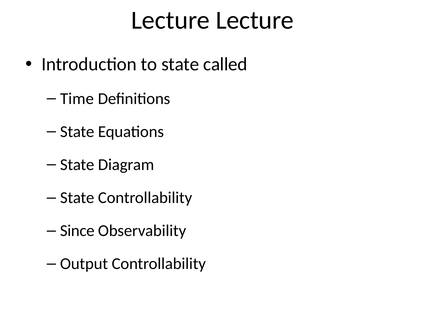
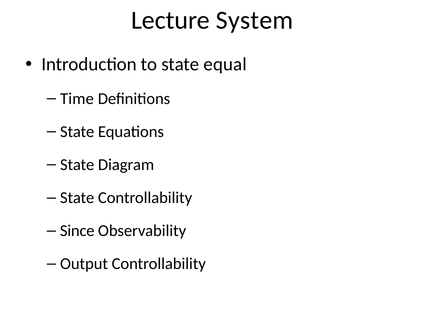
Lecture Lecture: Lecture -> System (255, 20)
called: called -> equal (225, 64)
